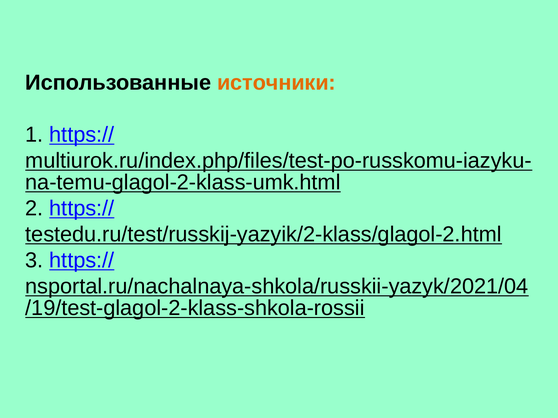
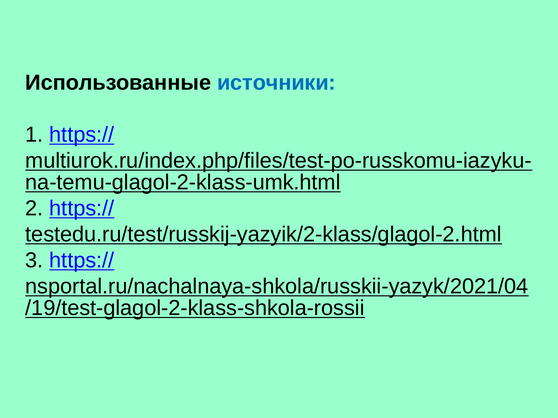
источники colour: orange -> blue (276, 83)
